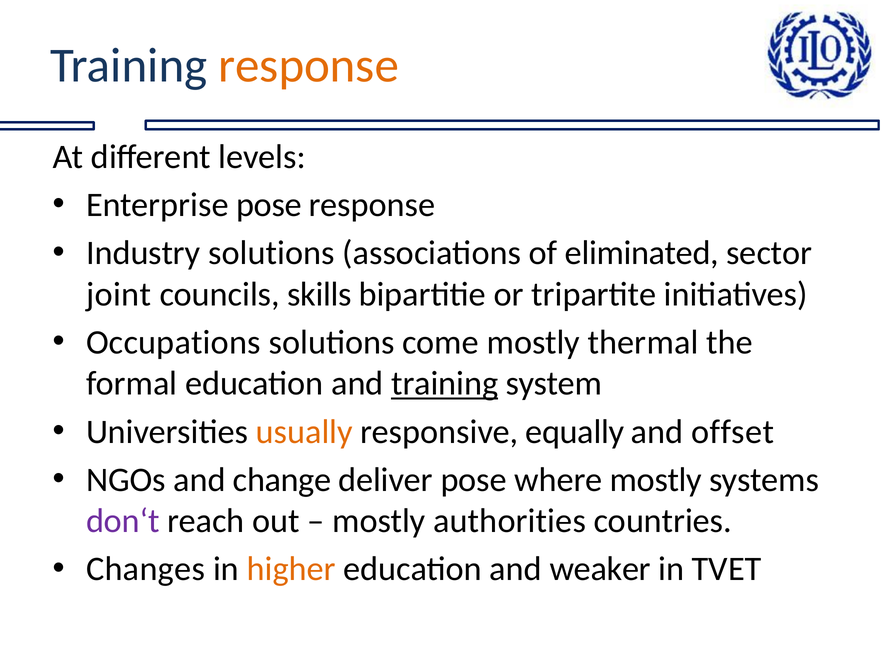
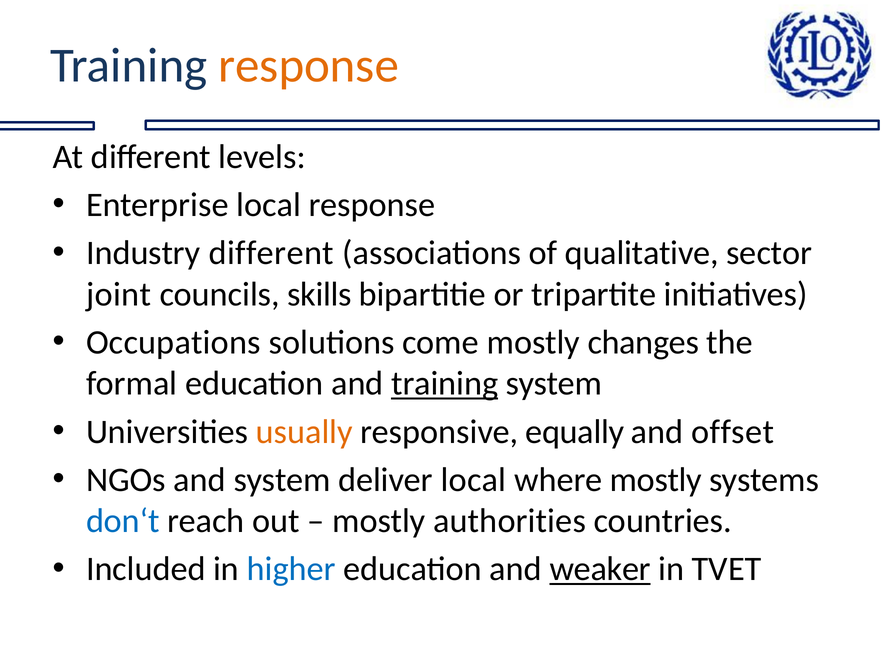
Enterprise pose: pose -> local (269, 205)
Industry solutions: solutions -> different (271, 253)
eliminated: eliminated -> qualitative (642, 253)
thermal: thermal -> changes (643, 342)
and change: change -> system (282, 479)
deliver pose: pose -> local (473, 479)
don‘t colour: purple -> blue (123, 521)
Changes: Changes -> Included (146, 569)
higher colour: orange -> blue (291, 569)
weaker underline: none -> present (600, 569)
